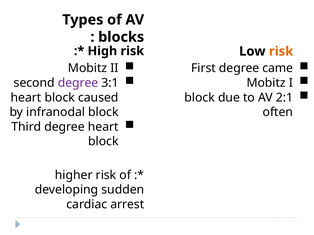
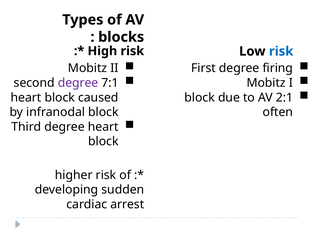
risk colour: orange -> blue (281, 51)
came: came -> firing (278, 68)
3:1: 3:1 -> 7:1 (110, 83)
